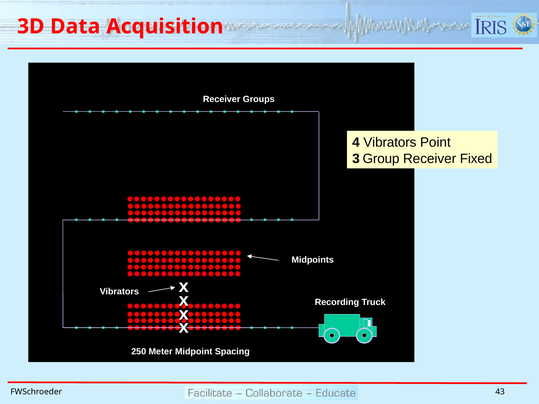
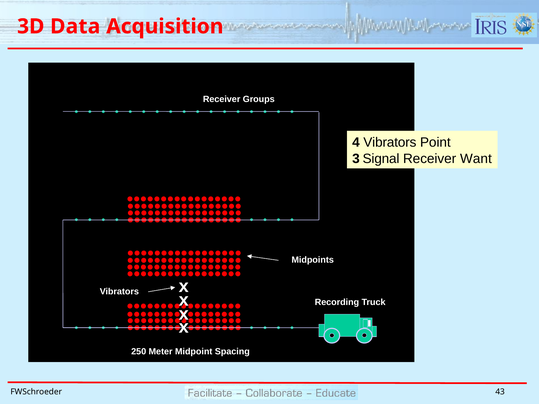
Group: Group -> Signal (381, 159)
Fixed: Fixed -> Want (476, 159)
